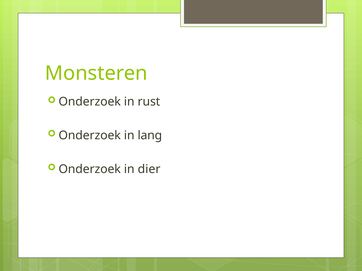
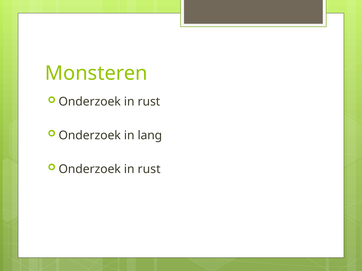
dier: dier -> rust (149, 169)
